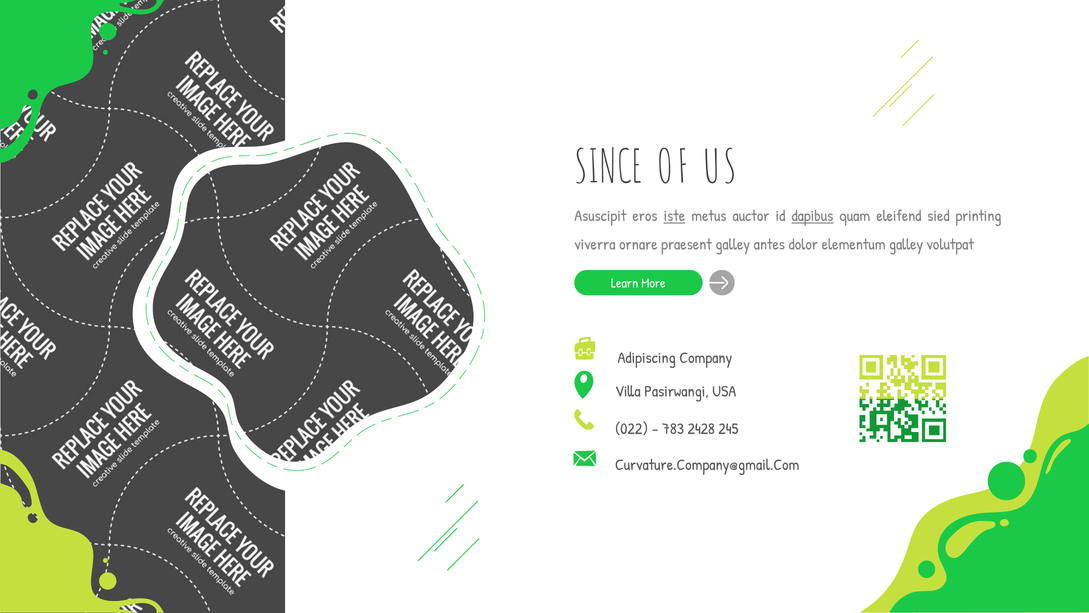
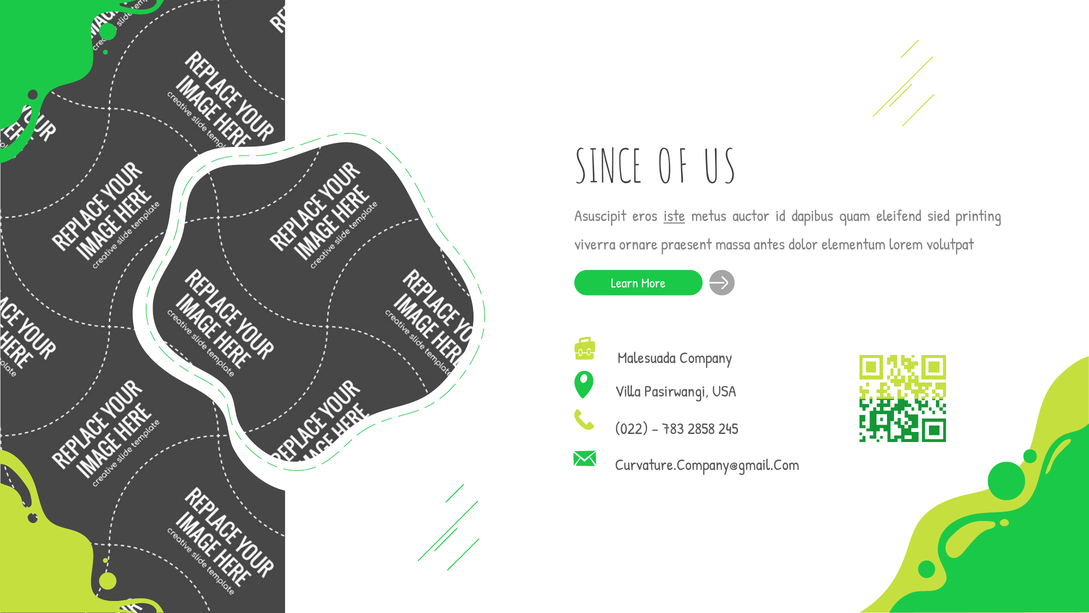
dapibus underline: present -> none (812, 216)
praesent galley: galley -> massa (733, 245)
elementum galley: galley -> lorem (906, 245)
Adipiscing: Adipiscing -> Malesuada (647, 358)
2428: 2428 -> 2858 (701, 429)
